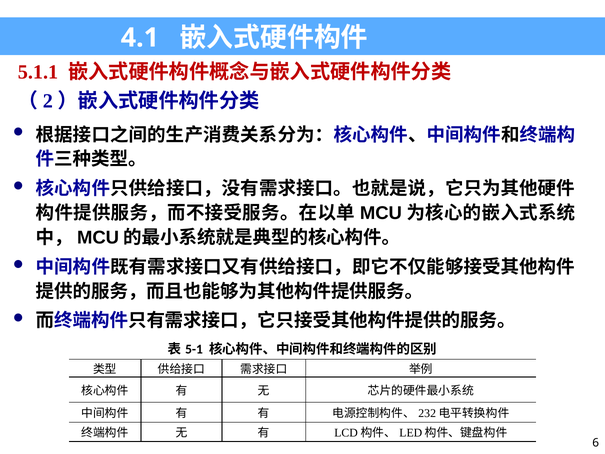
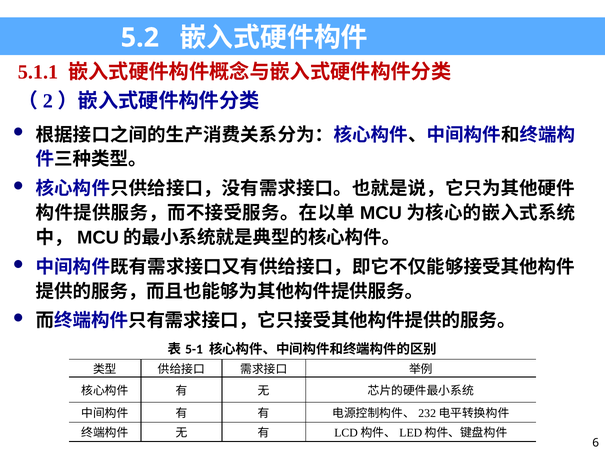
4.1: 4.1 -> 5.2 (140, 38)
